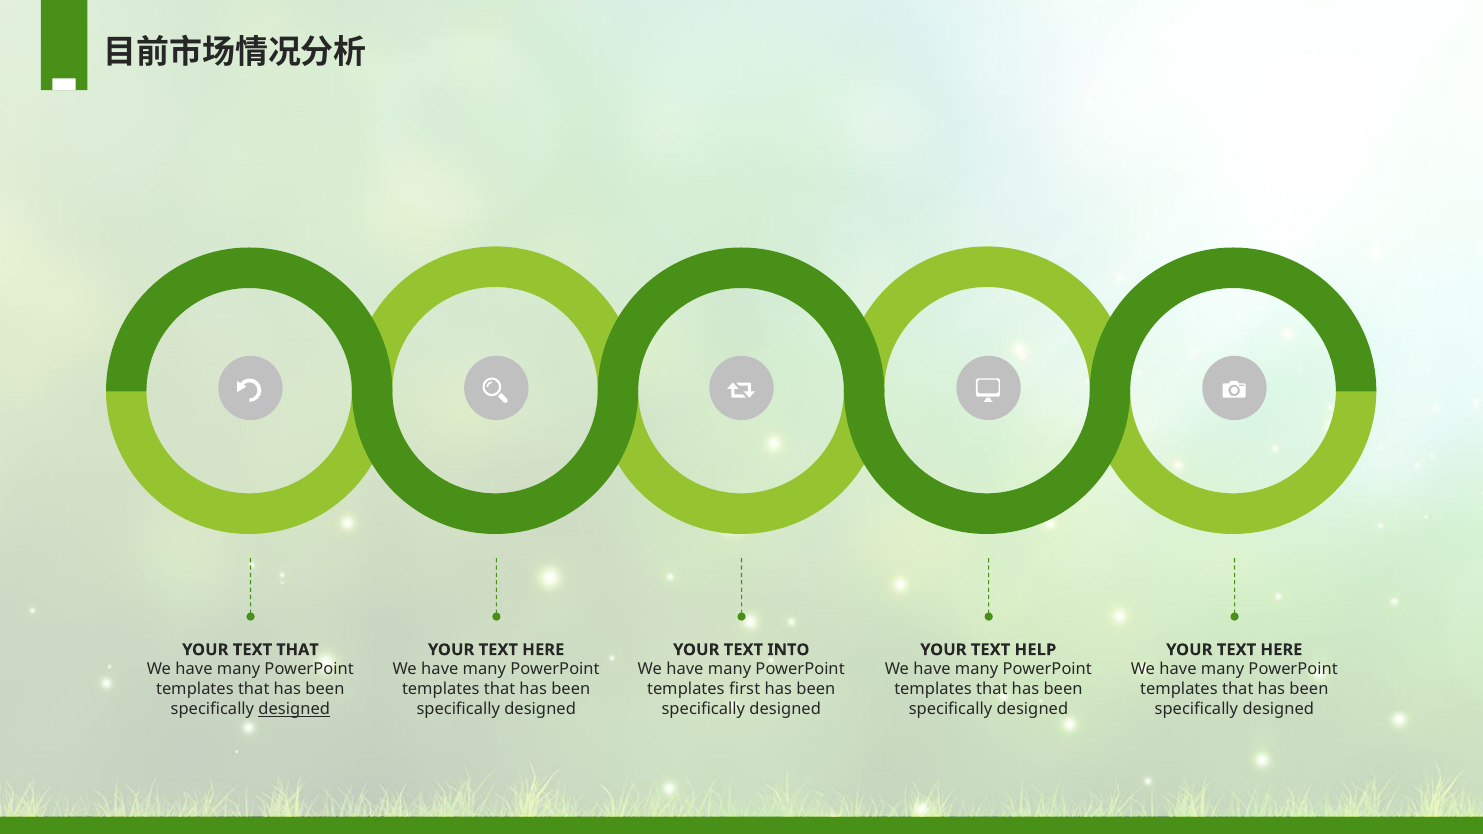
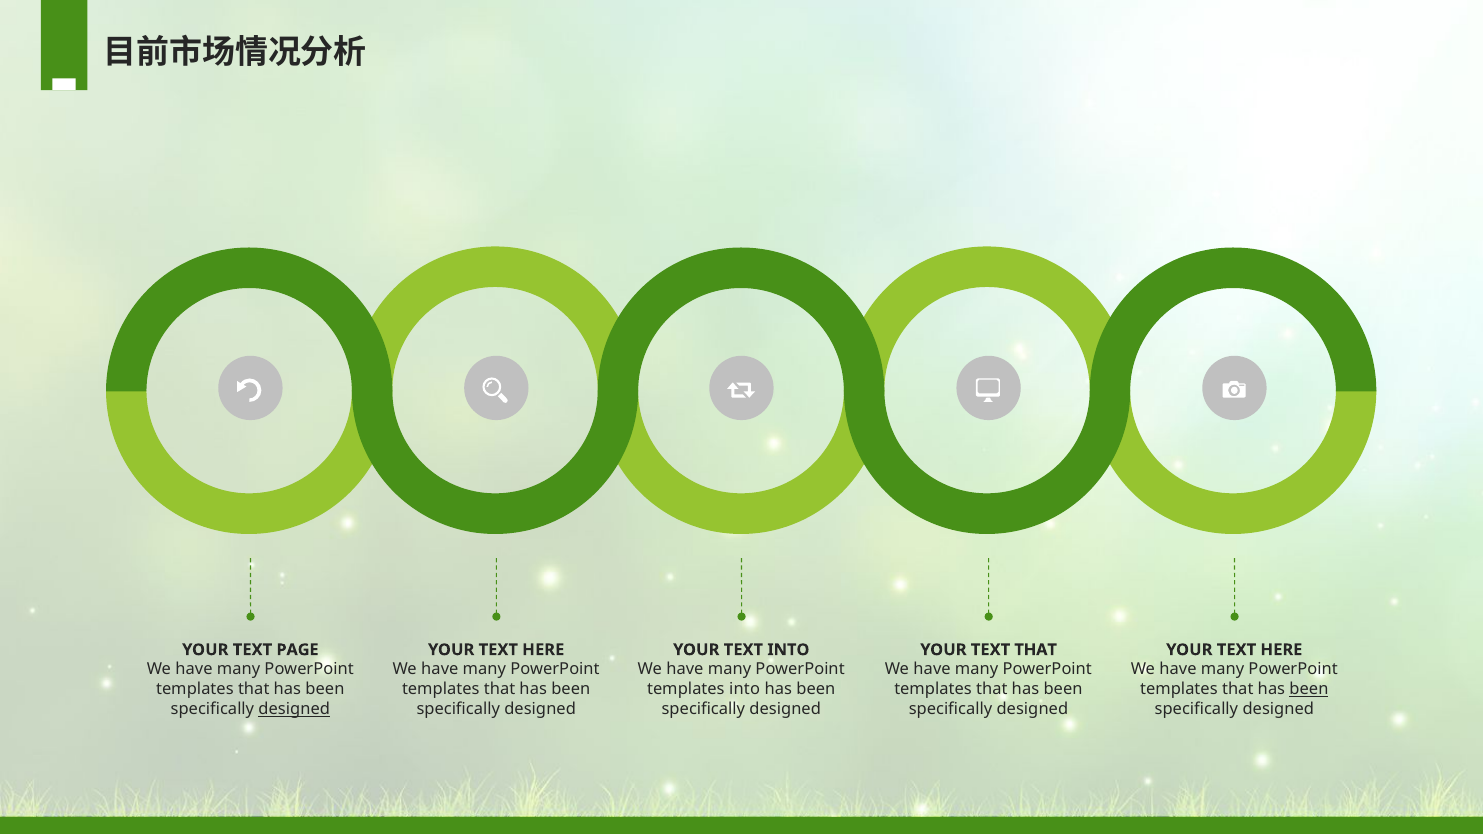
TEXT THAT: THAT -> PAGE (297, 650)
TEXT HELP: HELP -> THAT (1036, 650)
templates first: first -> into (745, 689)
been underline: none -> present (1309, 689)
